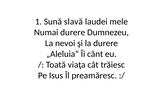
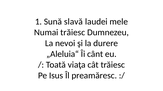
Numai durere: durere -> trăiesc (73, 33)
